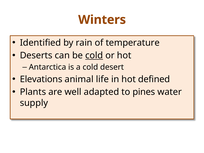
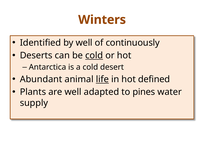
by rain: rain -> well (84, 43)
temperature: temperature -> continuously (133, 43)
Elevations: Elevations -> Abundant (41, 79)
life underline: none -> present (102, 79)
